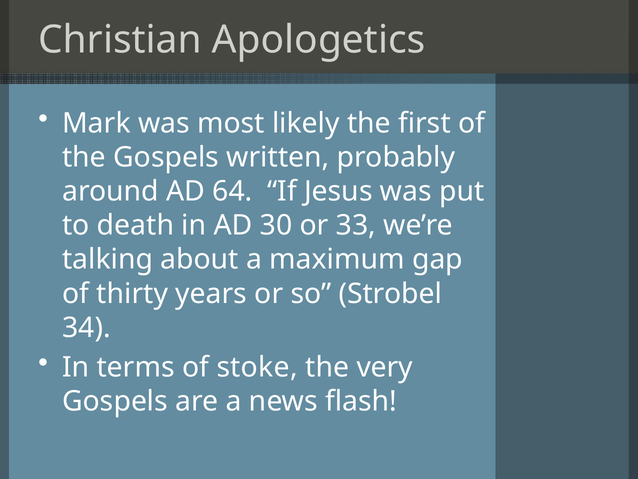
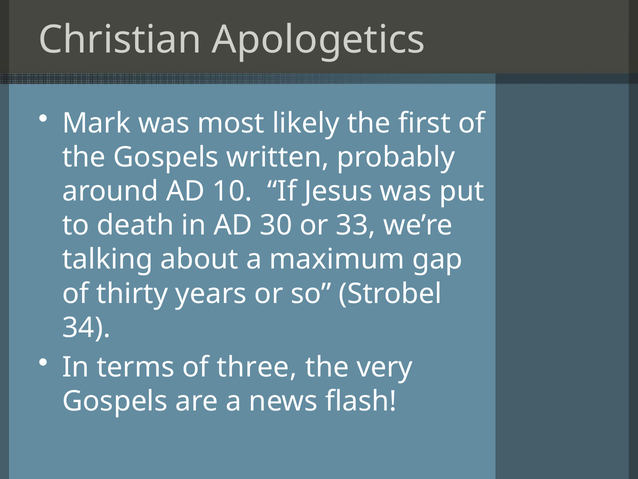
64: 64 -> 10 (233, 191)
stoke: stoke -> three (257, 367)
